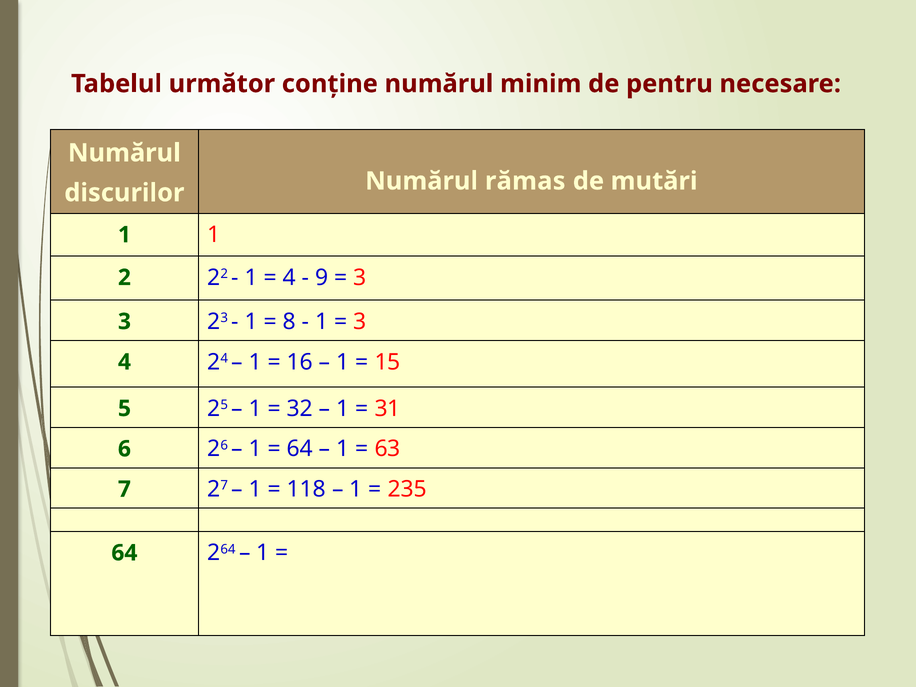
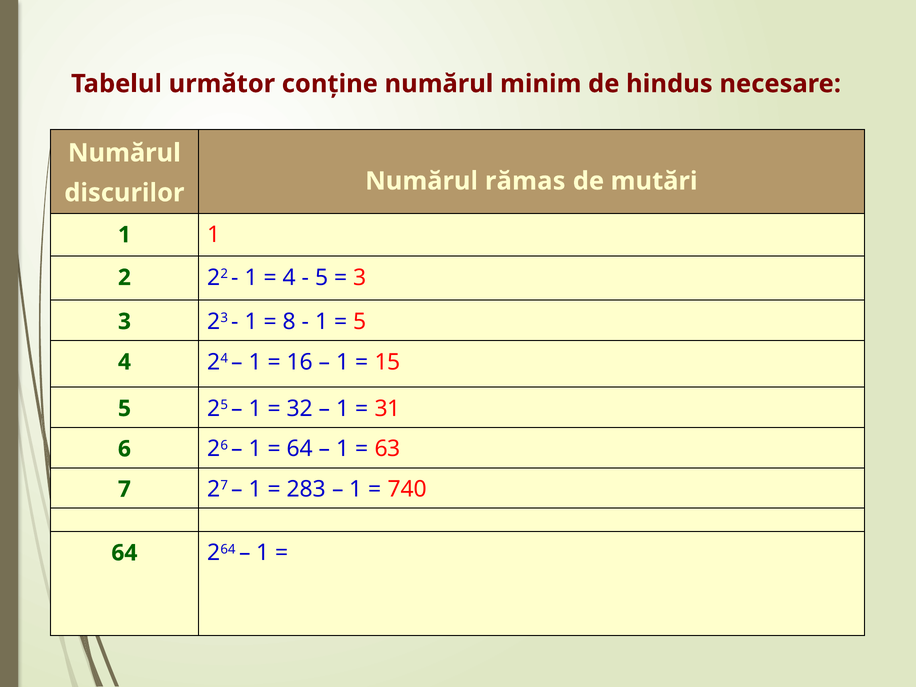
pentru: pentru -> hindus (669, 84)
9: 9 -> 5 (322, 278)
3: 3 -> 5 (360, 322)
118: 118 -> 283 (306, 489)
235: 235 -> 740 (407, 489)
